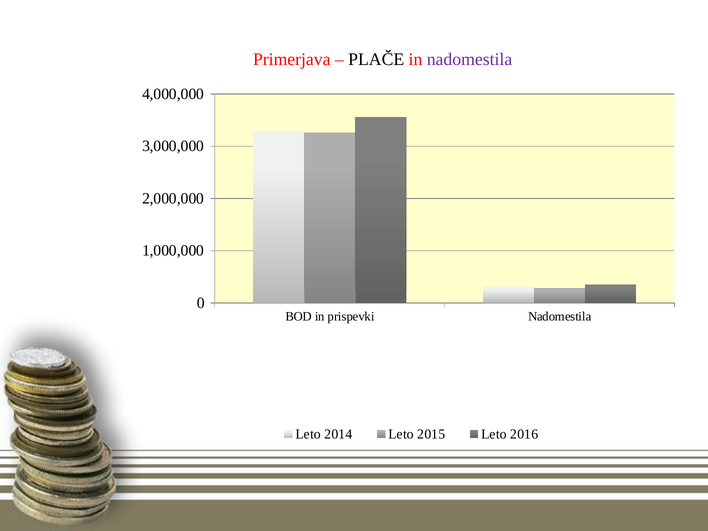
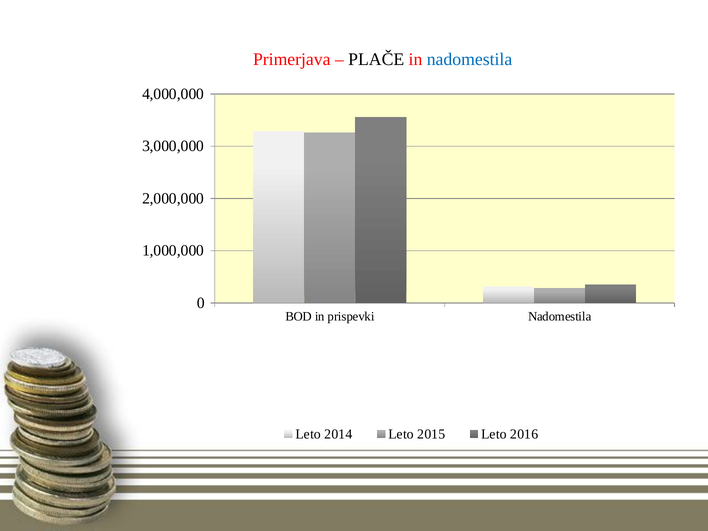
nadomestila colour: purple -> blue (469, 60)
